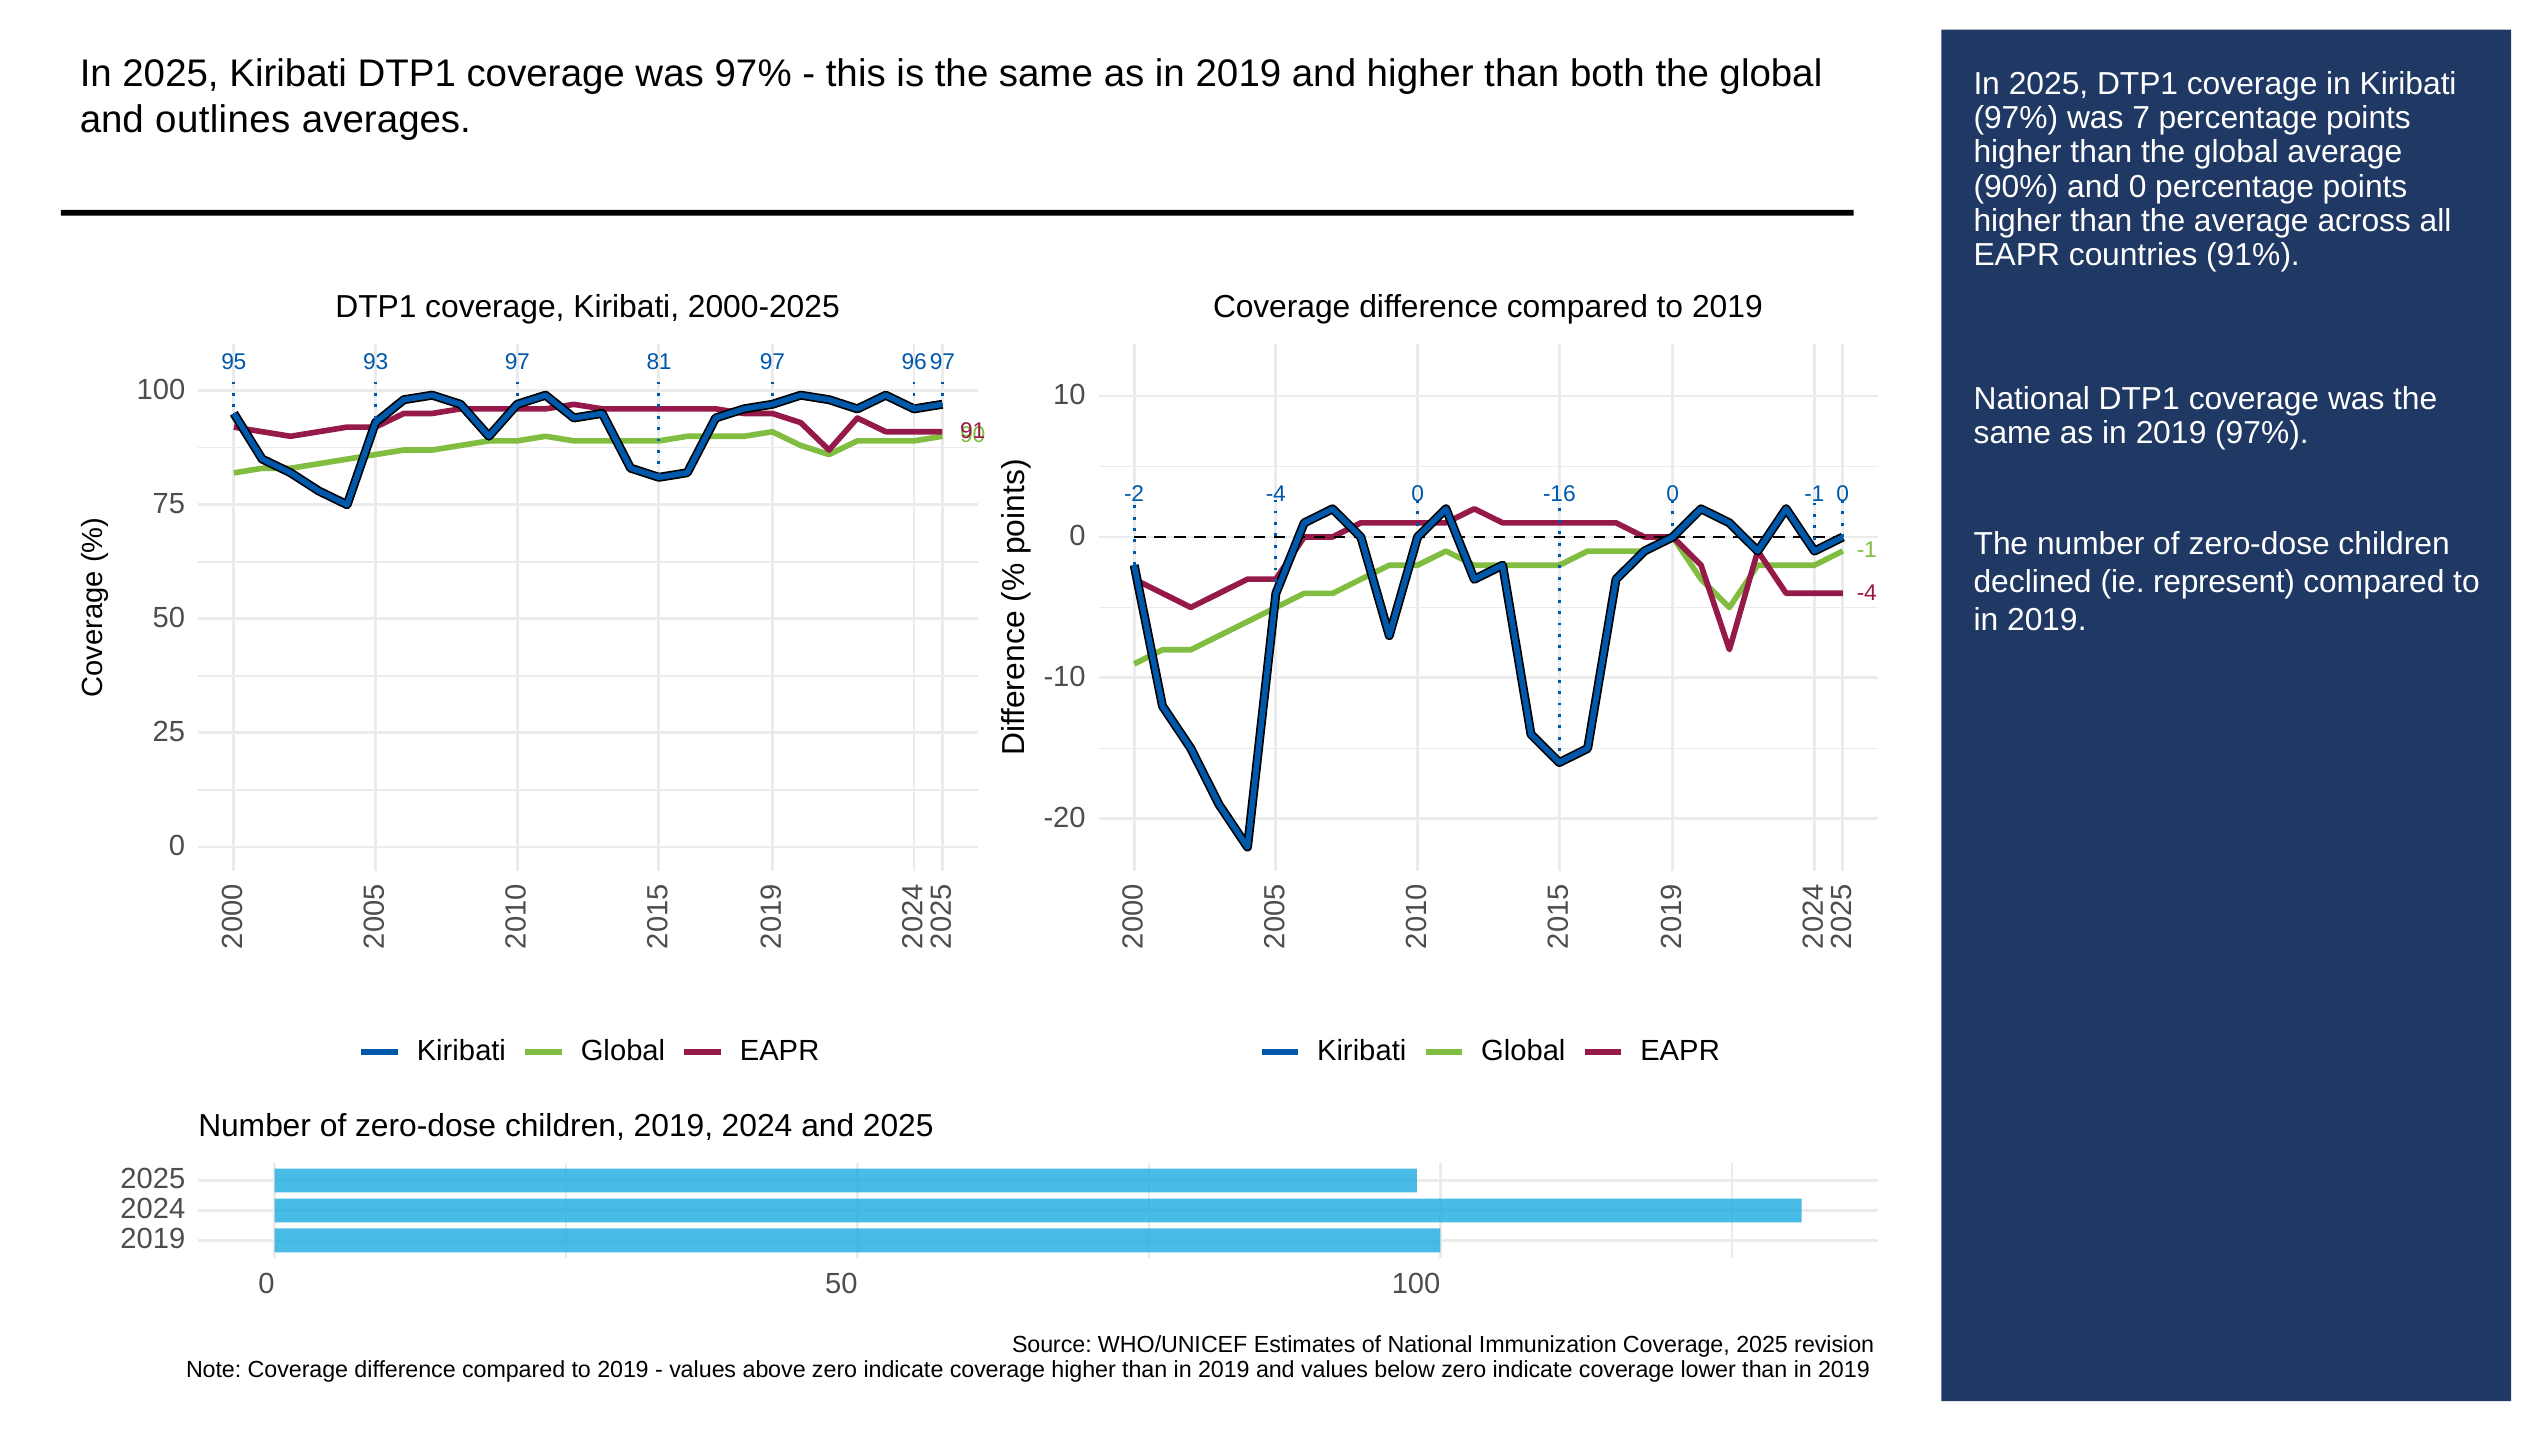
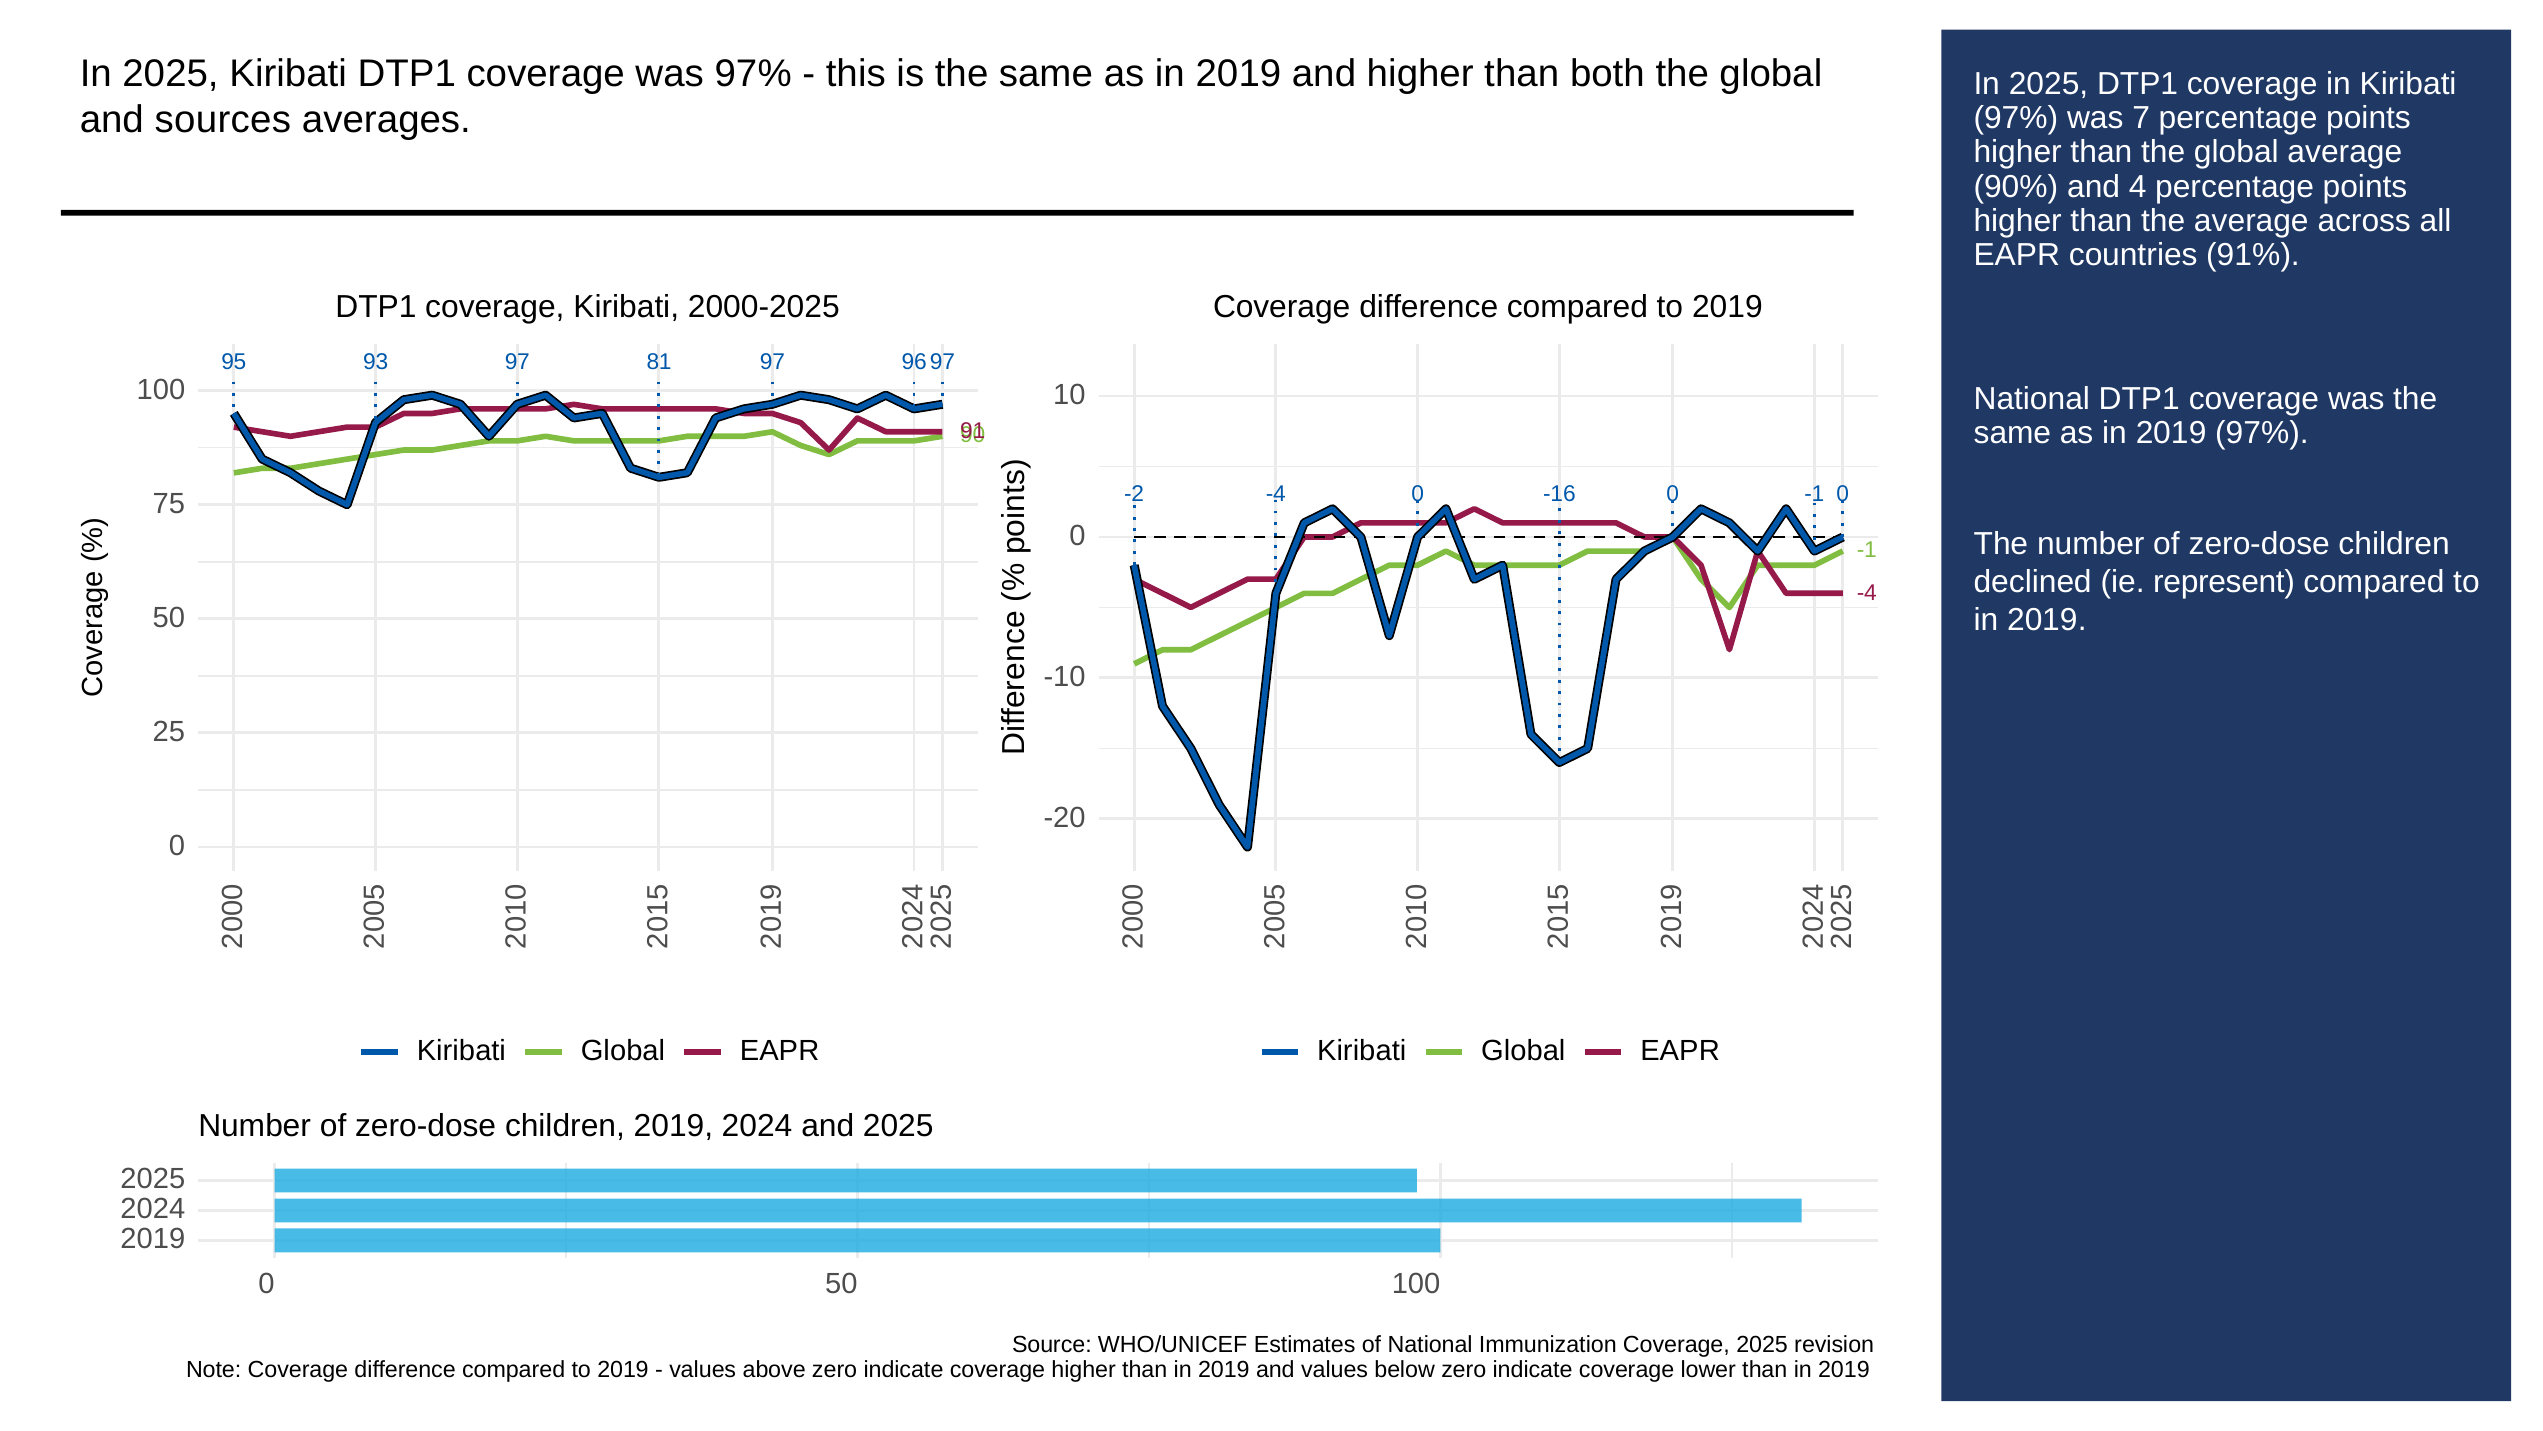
outlines: outlines -> sources (223, 119)
and 0: 0 -> 4 (2138, 187)
